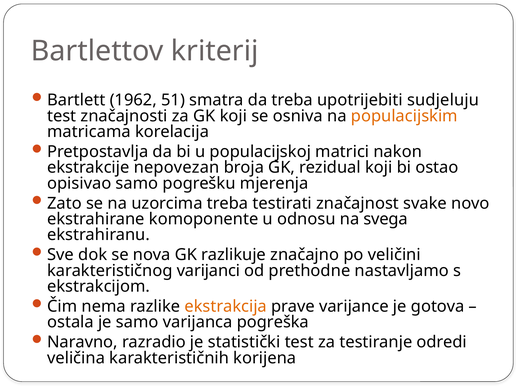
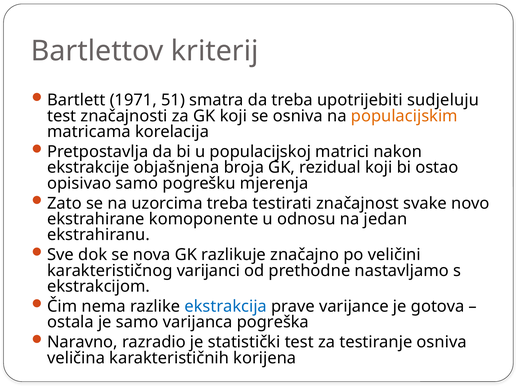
1962: 1962 -> 1971 (133, 100)
nepovezan: nepovezan -> objašnjena (177, 168)
svega: svega -> jedan (385, 219)
ekstrakcija colour: orange -> blue (226, 307)
testiranje odredi: odredi -> osniva (442, 343)
